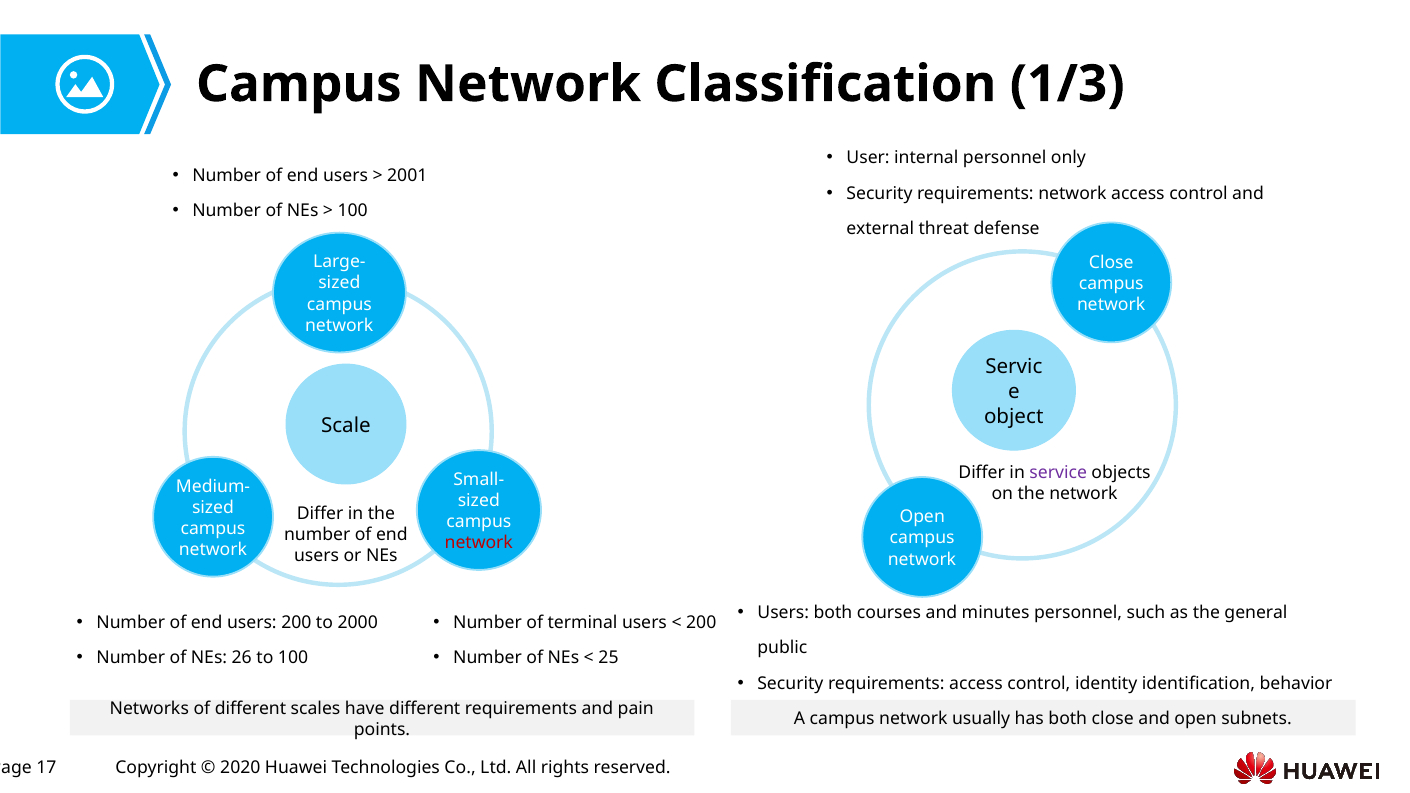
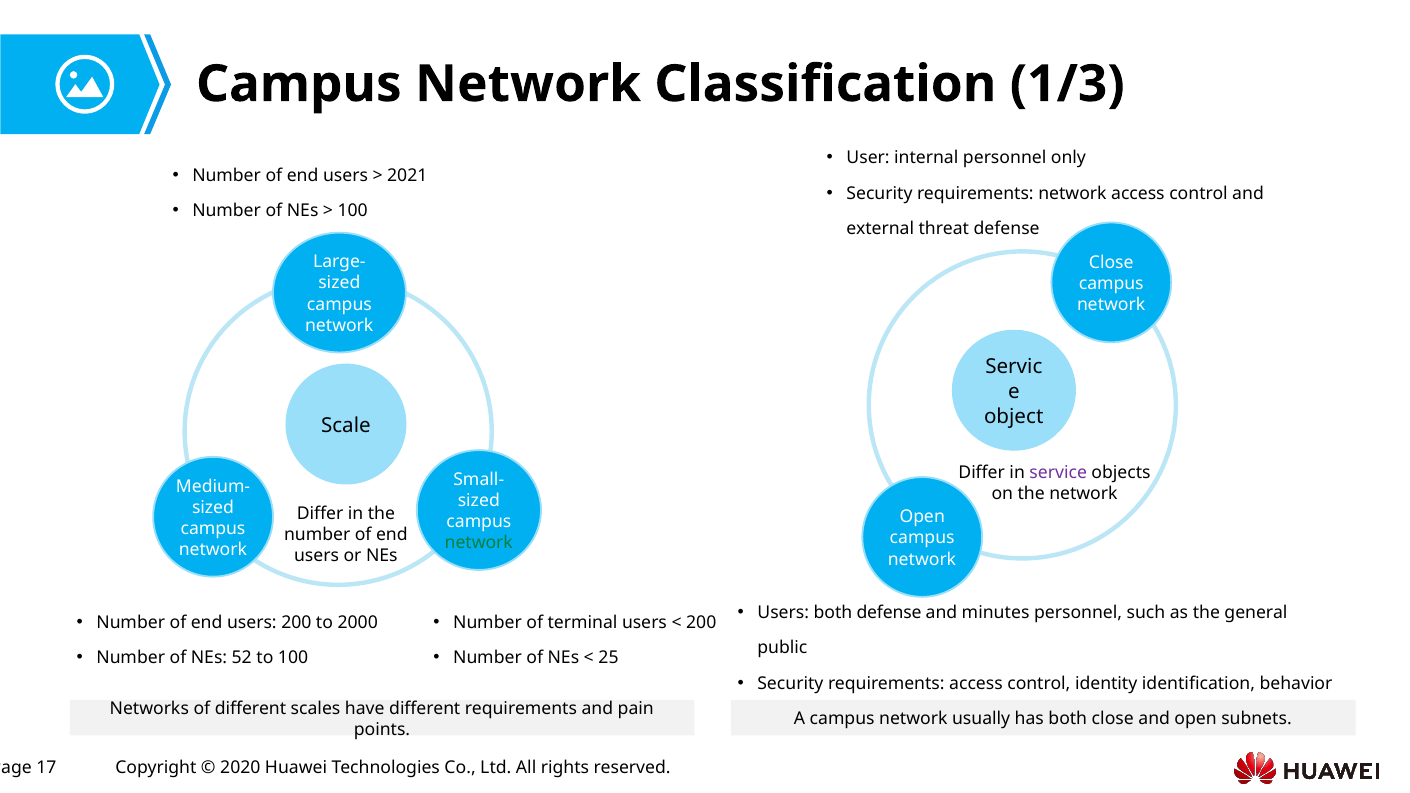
2001: 2001 -> 2021 (407, 176)
network colour: red -> green (479, 543)
both courses: courses -> defense (889, 613)
26: 26 -> 52 (242, 658)
